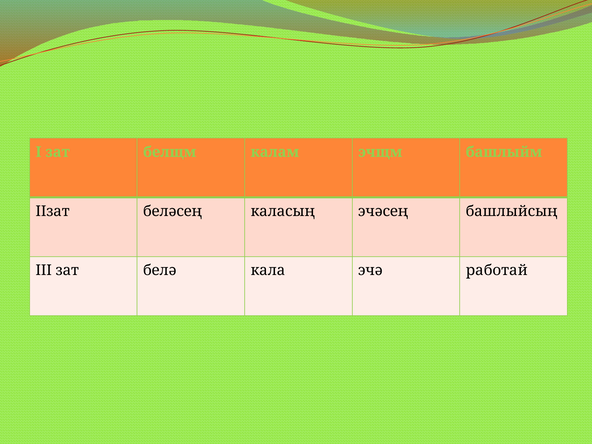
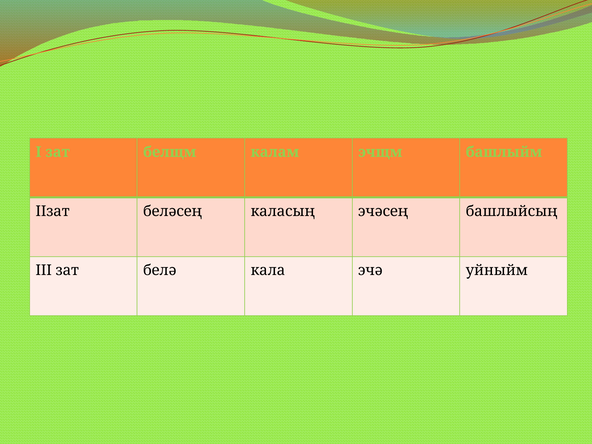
работай: работай -> уйныйм (497, 270)
